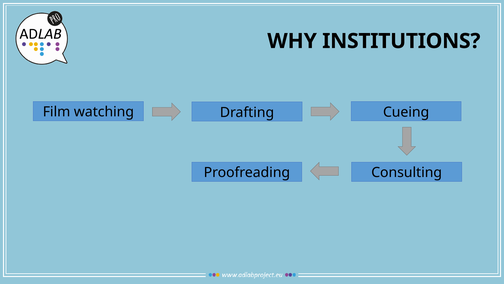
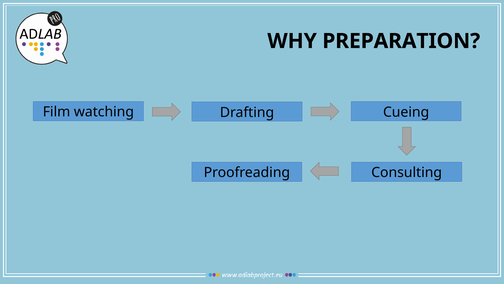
INSTITUTIONS: INSTITUTIONS -> PREPARATION (401, 41)
